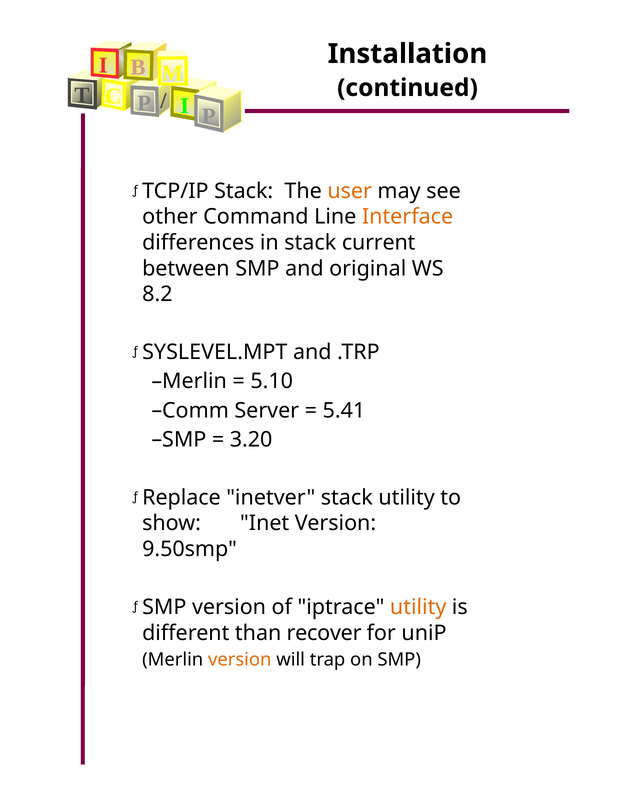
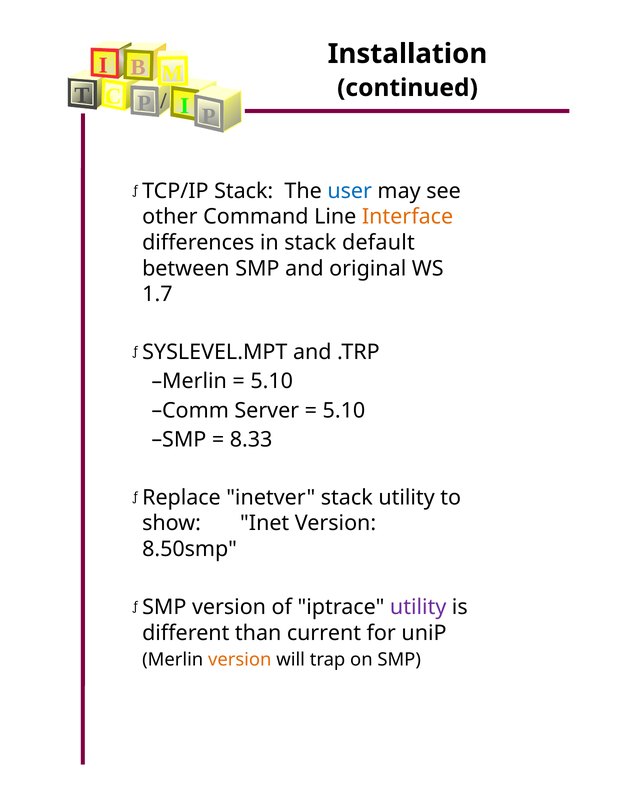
user colour: orange -> blue (350, 191)
current: current -> default (378, 243)
8.2: 8.2 -> 1.7 (157, 294)
5.41: 5.41 -> 5.10 (344, 410)
3.20: 3.20 -> 8.33 (251, 439)
9.50smp: 9.50smp -> 8.50smp (190, 549)
utility colour: orange -> purple (418, 607)
recover: recover -> current (324, 633)
